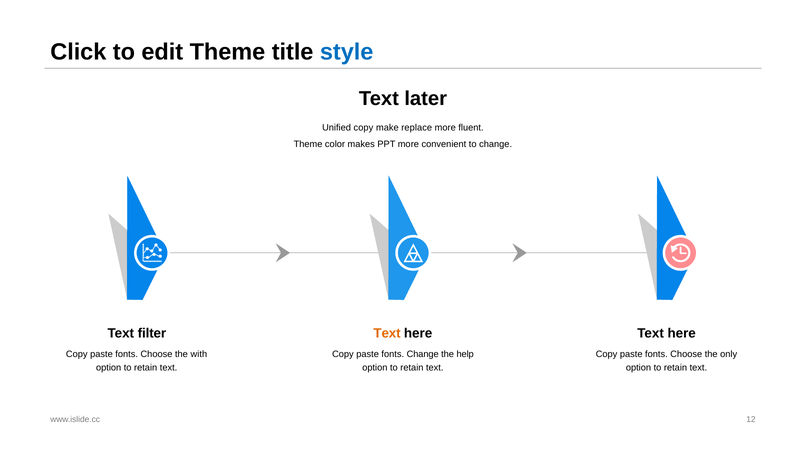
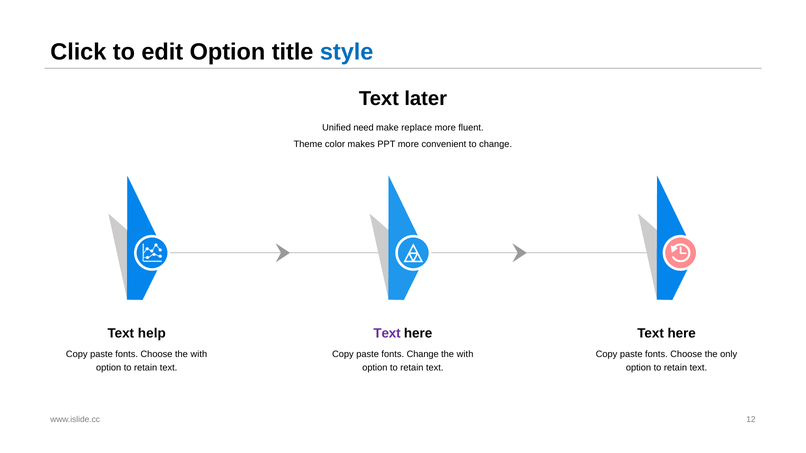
edit Theme: Theme -> Option (227, 52)
Unified copy: copy -> need (364, 128)
filter: filter -> help (152, 334)
Text colour: orange -> purple (387, 334)
help: help -> with (465, 355)
